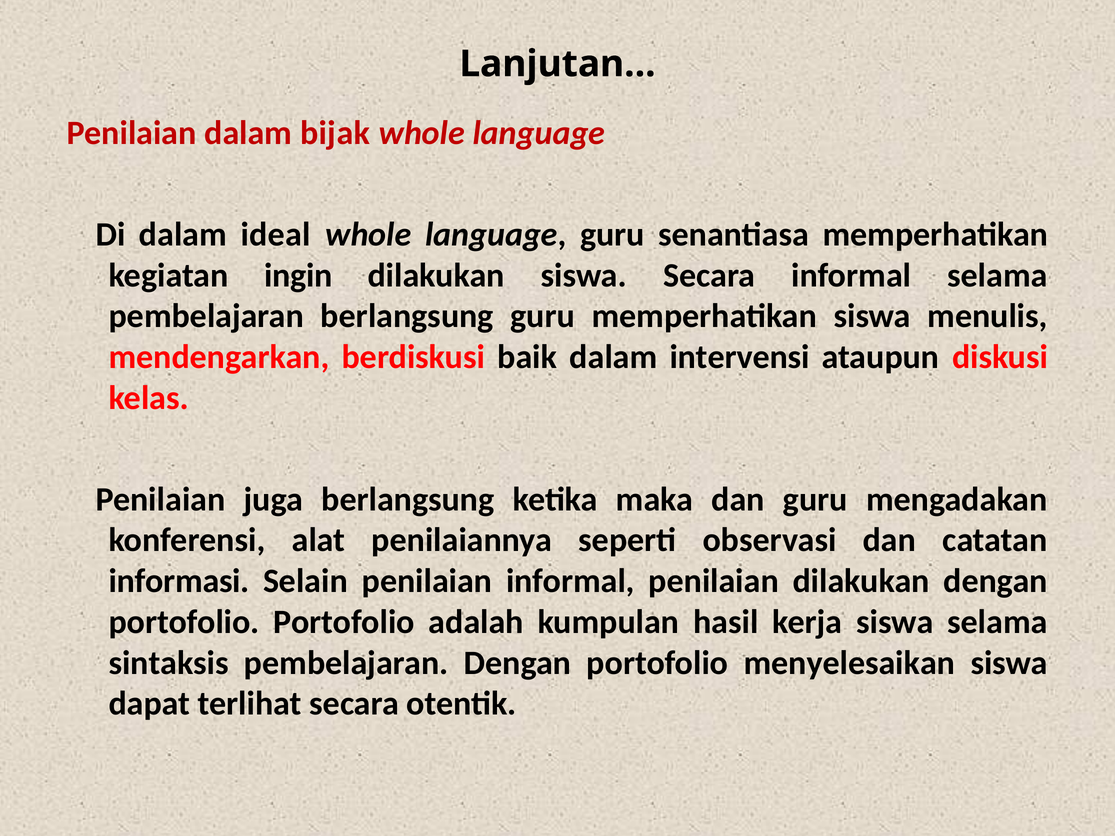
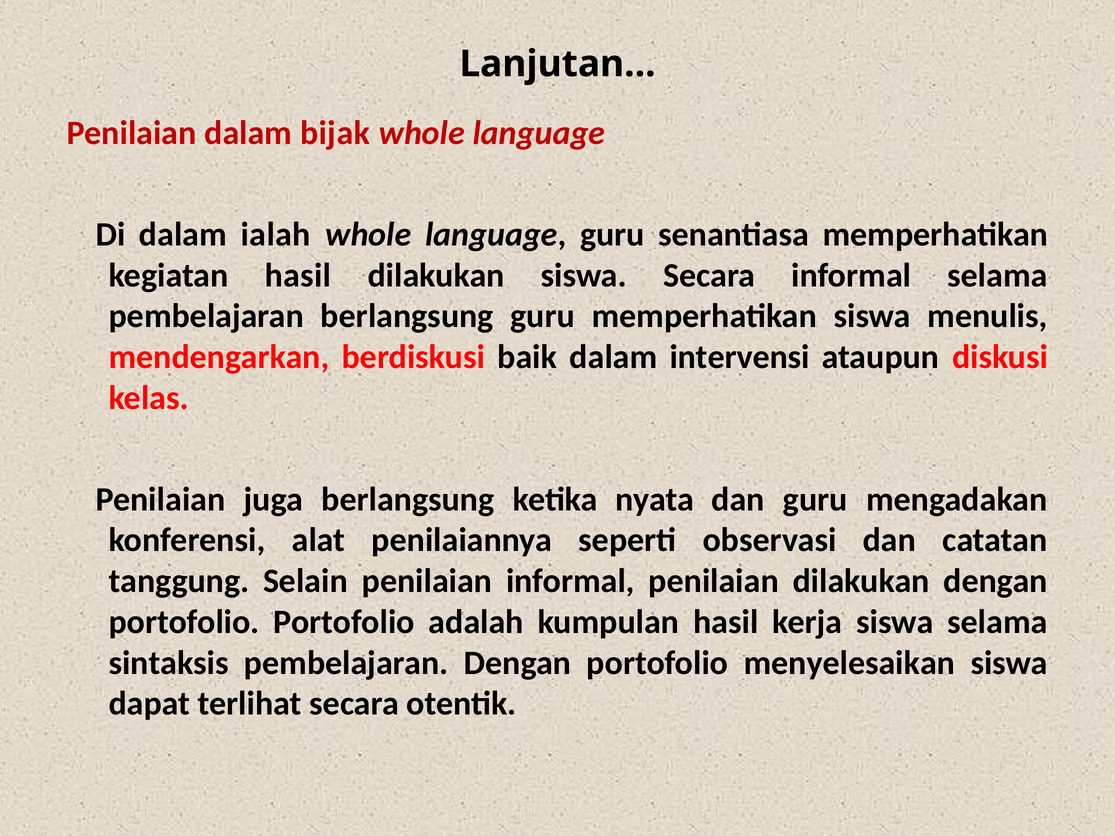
ideal: ideal -> ialah (276, 234)
kegiatan ingin: ingin -> hasil (298, 275)
maka: maka -> nyata (655, 500)
informasi: informasi -> tanggung (179, 581)
